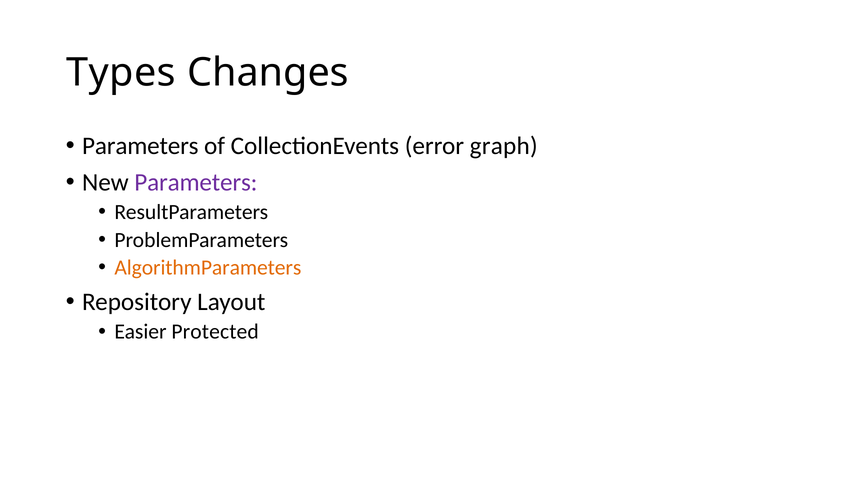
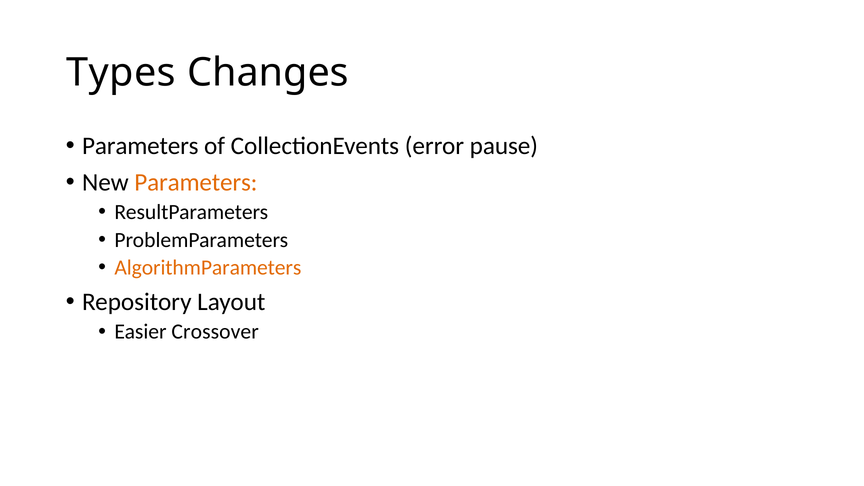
graph: graph -> pause (504, 146)
Parameters colour: purple -> orange (196, 182)
Protected: Protected -> Crossover (215, 332)
